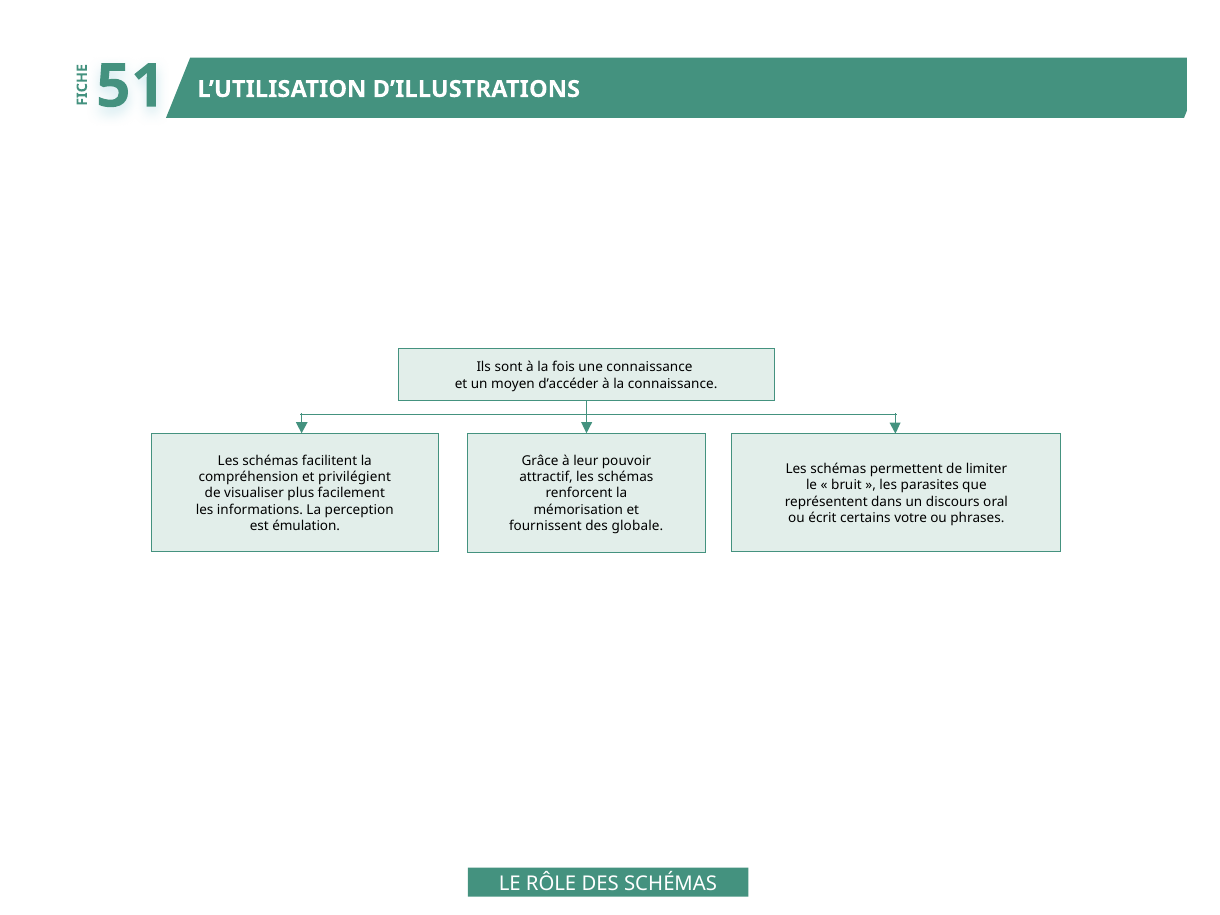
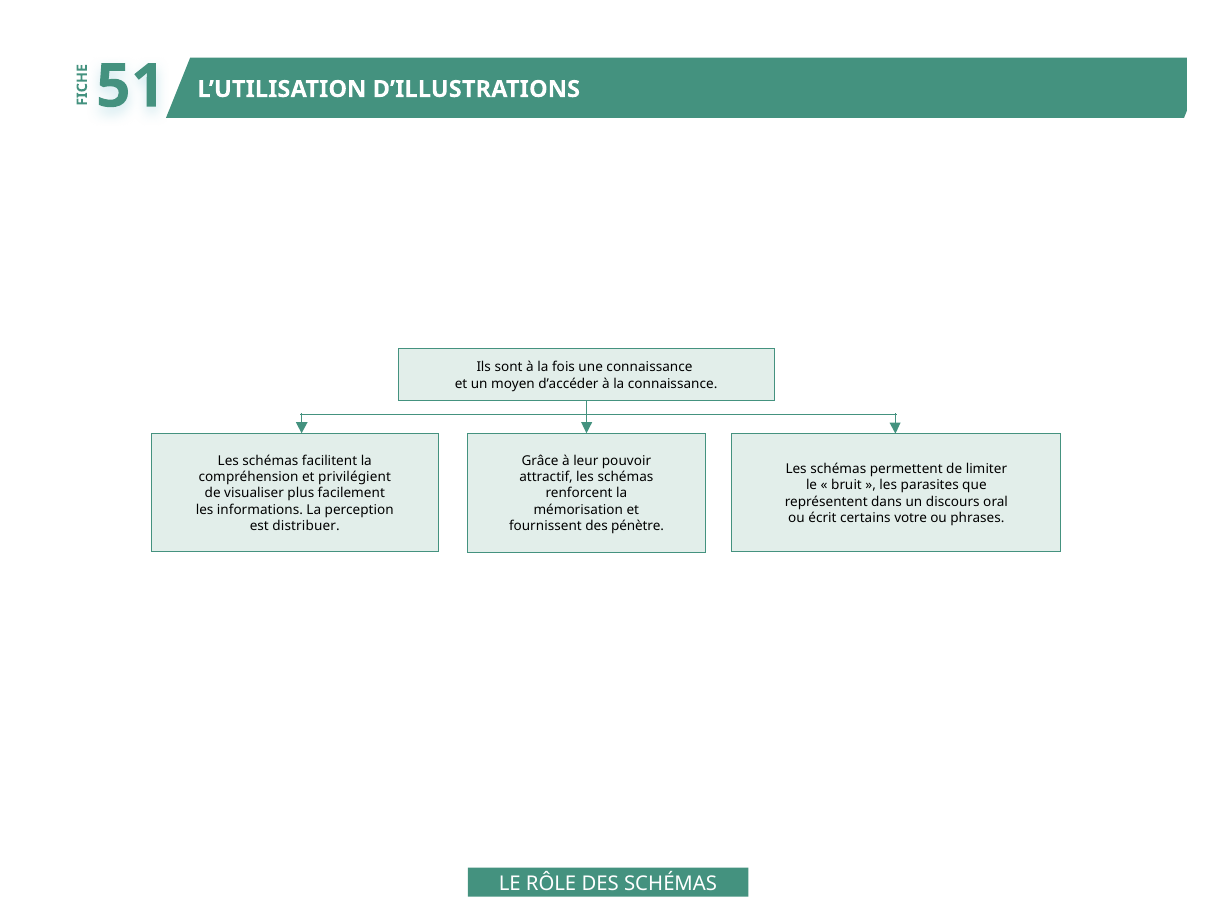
émulation: émulation -> distribuer (306, 526)
globale: globale -> pénètre (638, 526)
